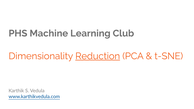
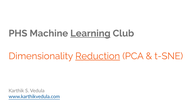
Learning underline: none -> present (90, 33)
